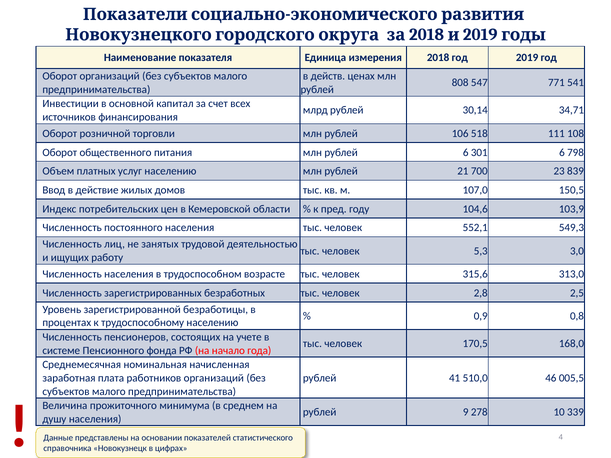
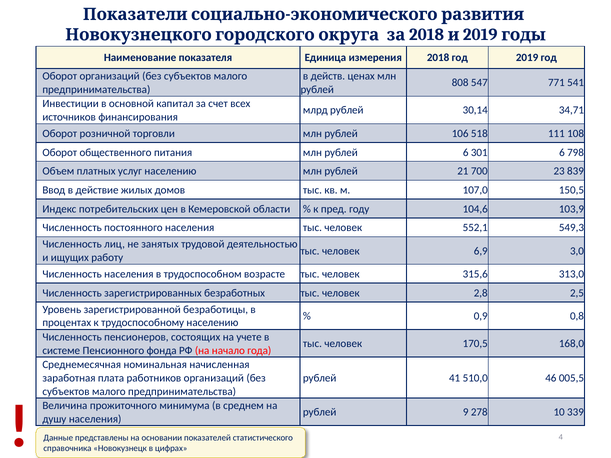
5,3: 5,3 -> 6,9 (481, 251)
